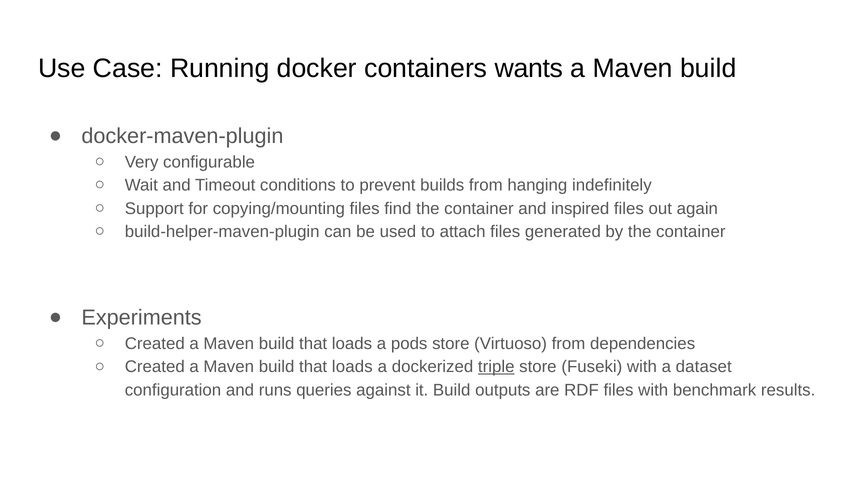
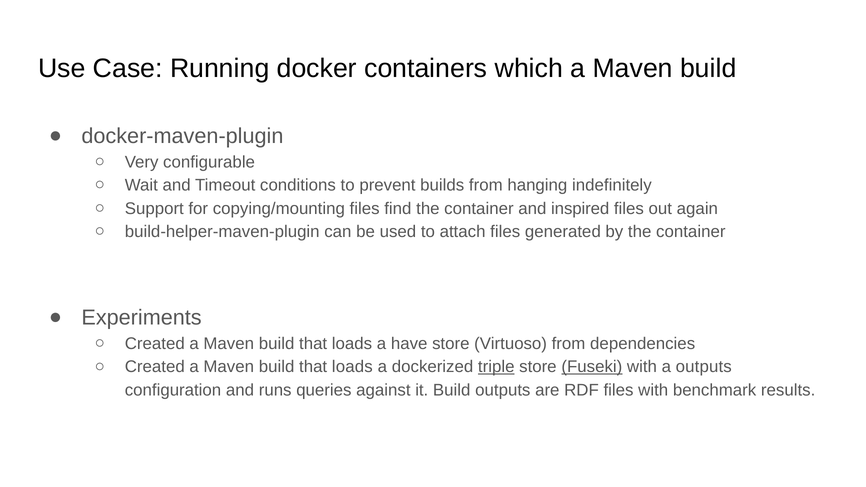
wants: wants -> which (529, 69)
pods: pods -> have (409, 344)
Fuseki underline: none -> present (592, 367)
a dataset: dataset -> outputs (704, 367)
